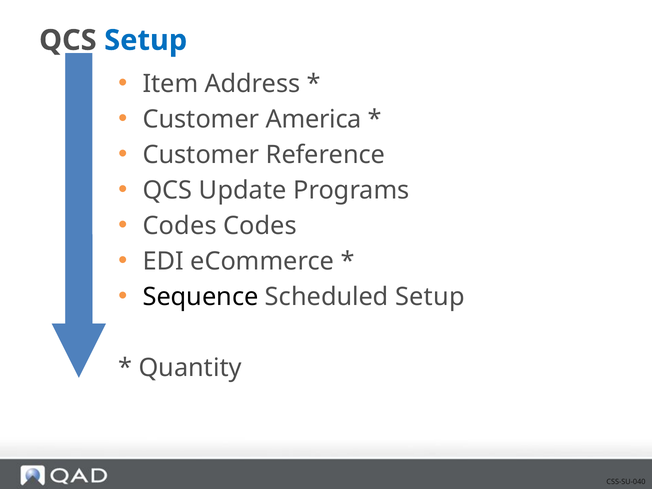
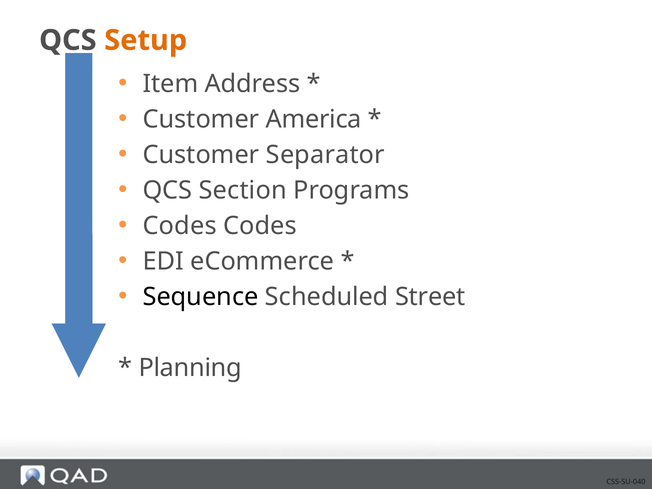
Setup colour: blue -> orange (146, 40)
Reference: Reference -> Separator (325, 155)
Update: Update -> Section (243, 190)
Scheduled Setup: Setup -> Street (430, 297)
Quantity: Quantity -> Planning (190, 368)
